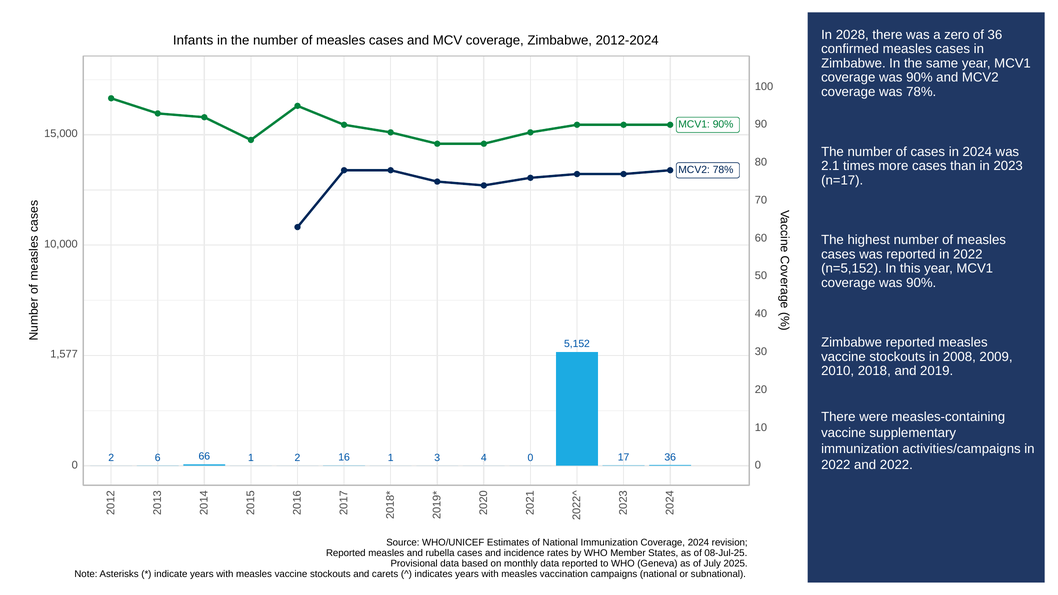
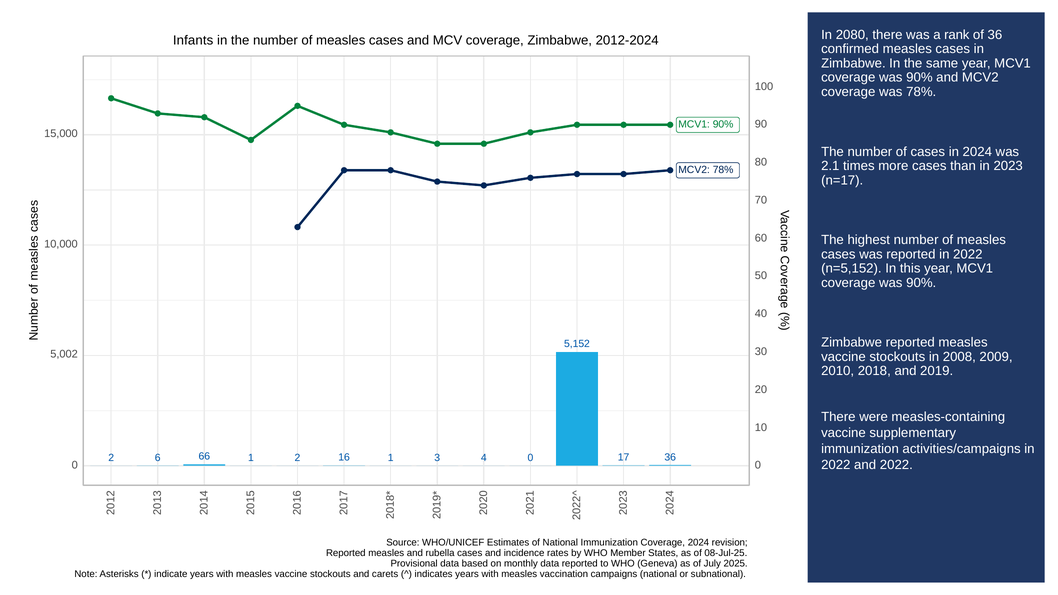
2028: 2028 -> 2080 (852, 35)
zero: zero -> rank (957, 35)
1,577: 1,577 -> 5,002 (64, 354)
